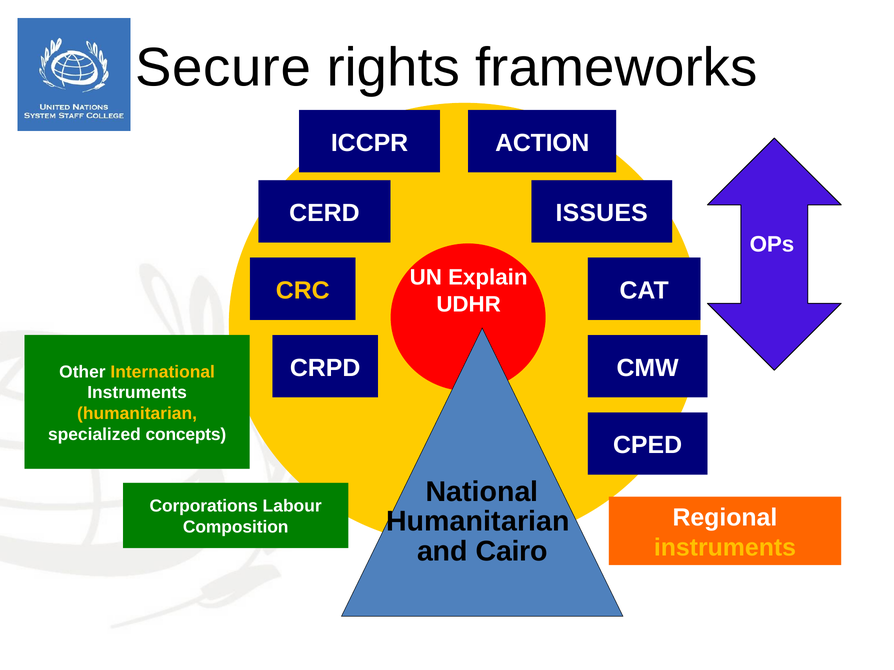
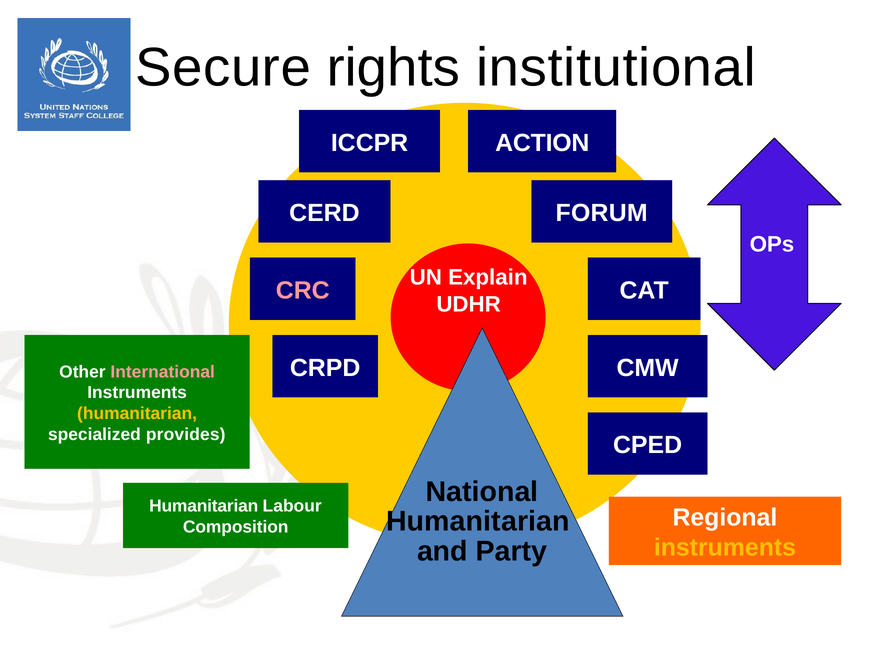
frameworks: frameworks -> institutional (616, 68)
ISSUES: ISSUES -> FORUM (602, 213)
CRC colour: yellow -> pink (303, 291)
International colour: yellow -> pink (163, 372)
concepts: concepts -> provides (186, 435)
Corporations: Corporations -> Humanitarian (204, 507)
Cairo: Cairo -> Party (511, 552)
